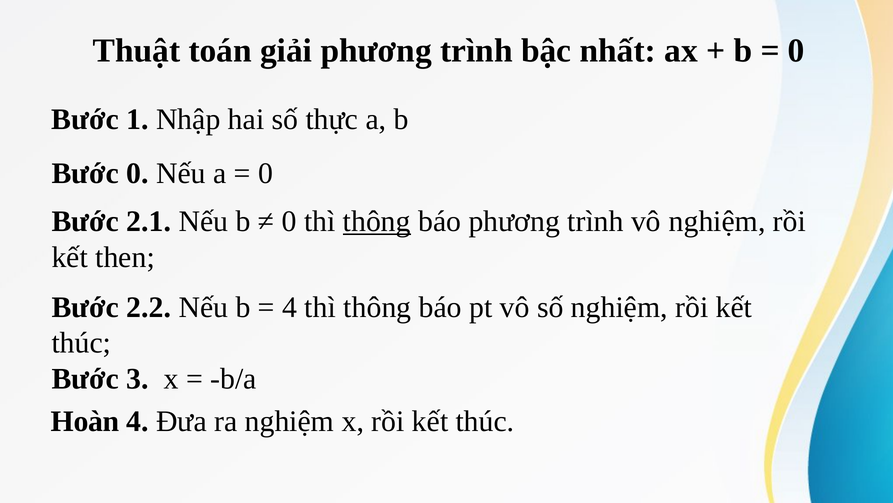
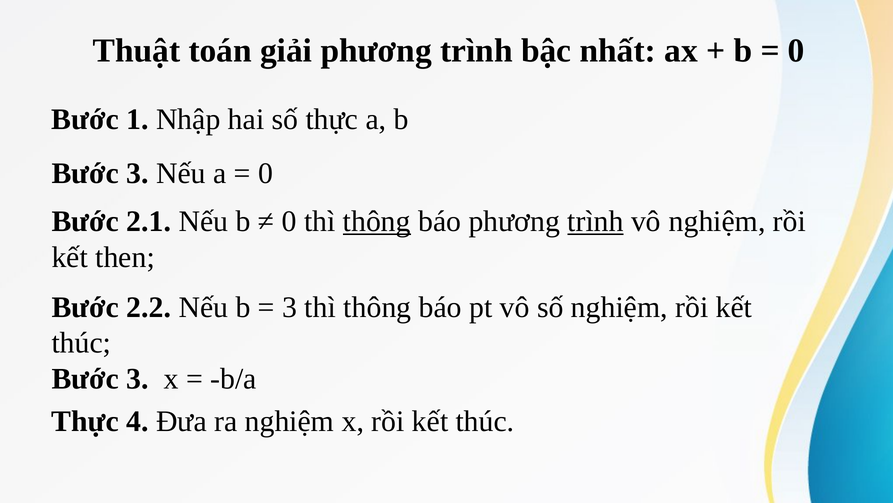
0: 0 -> 3 (138, 173)
trình underline: none -> present (596, 221)
4: 4 -> 3 (290, 307)
Hoàn: Hoàn -> Thực (85, 421)
